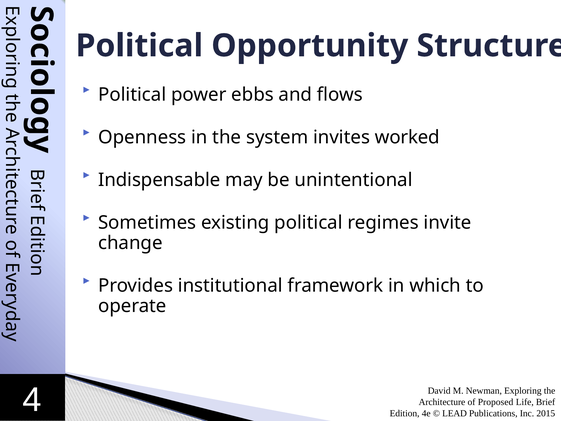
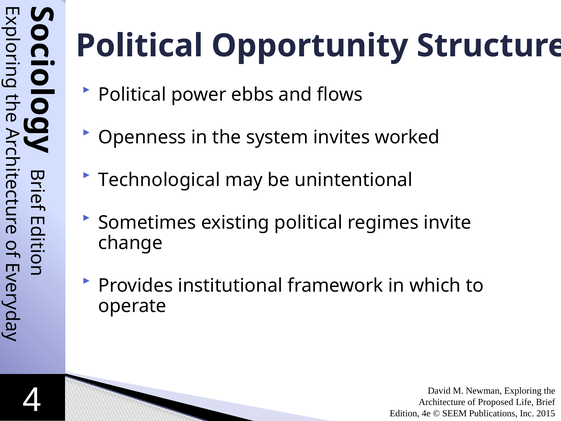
Indispensable: Indispensable -> Technological (159, 180)
LEAD: LEAD -> SEEM (455, 413)
